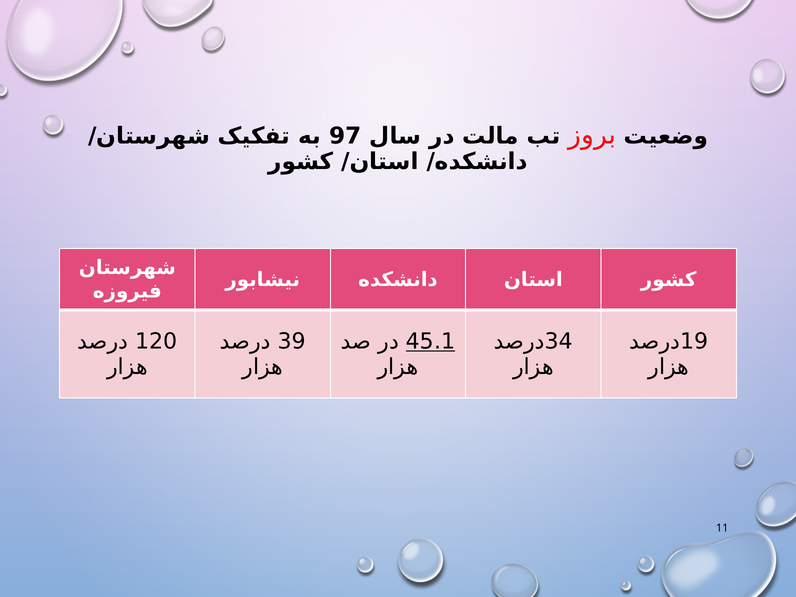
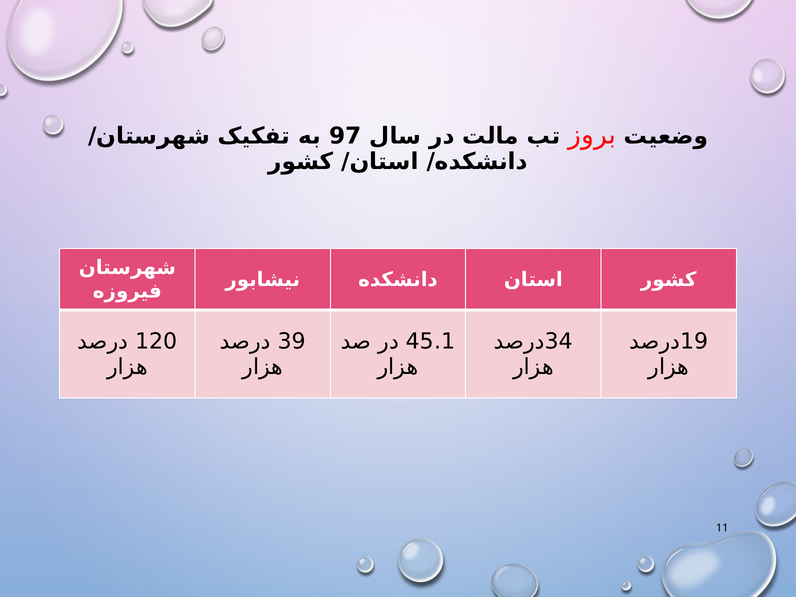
45.1 underline: present -> none (431, 341)
